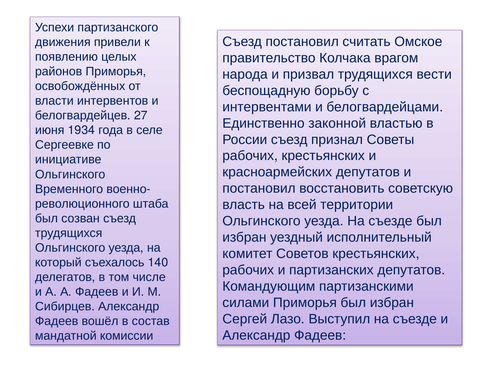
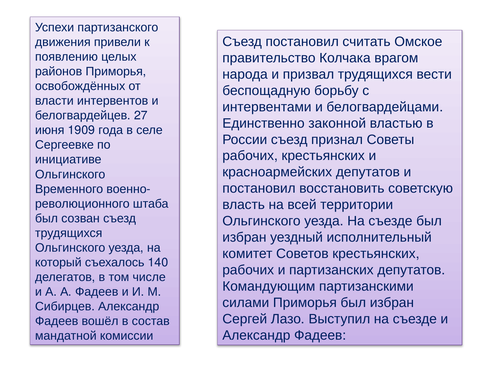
1934: 1934 -> 1909 (81, 130)
